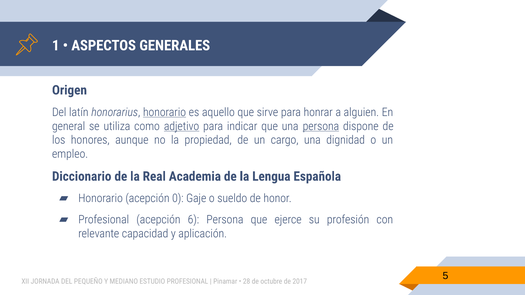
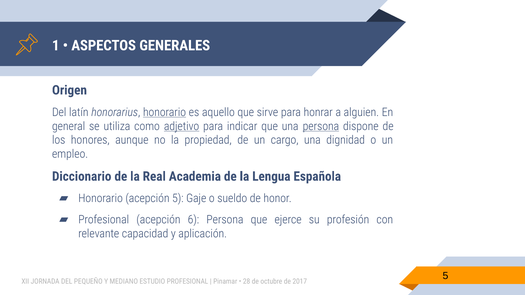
acepción 0: 0 -> 5 (178, 199)
